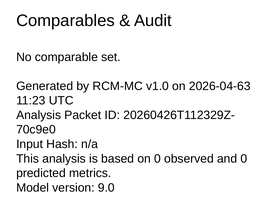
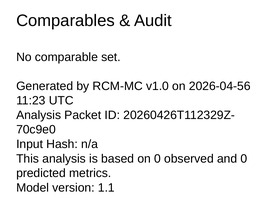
2026-04-63: 2026-04-63 -> 2026-04-56 (220, 86)
9.0: 9.0 -> 1.1 (106, 187)
